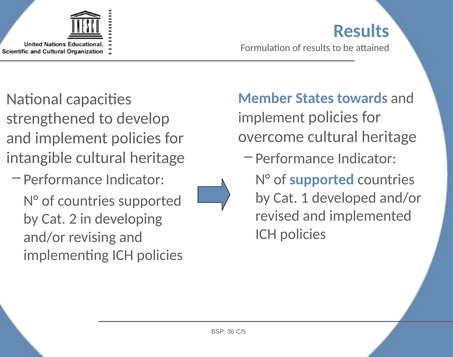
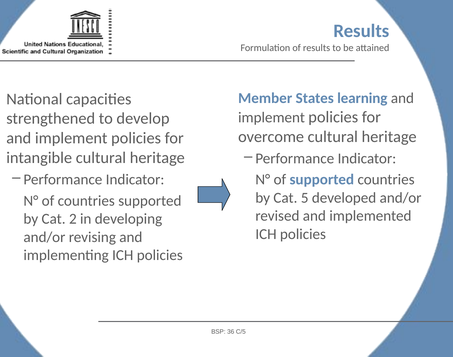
towards: towards -> learning (362, 98)
1: 1 -> 5 (305, 198)
